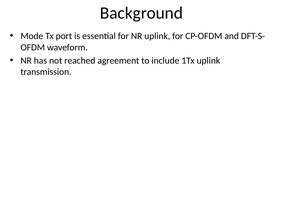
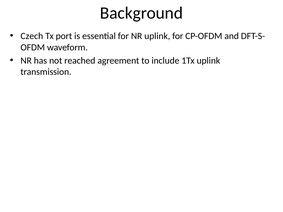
Mode: Mode -> Czech (32, 36)
